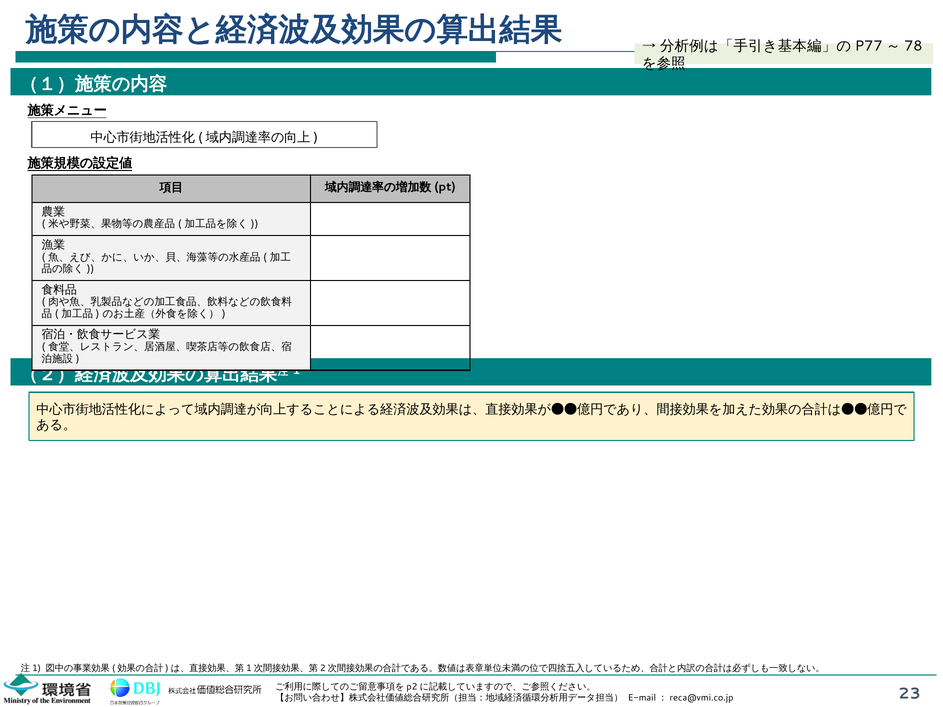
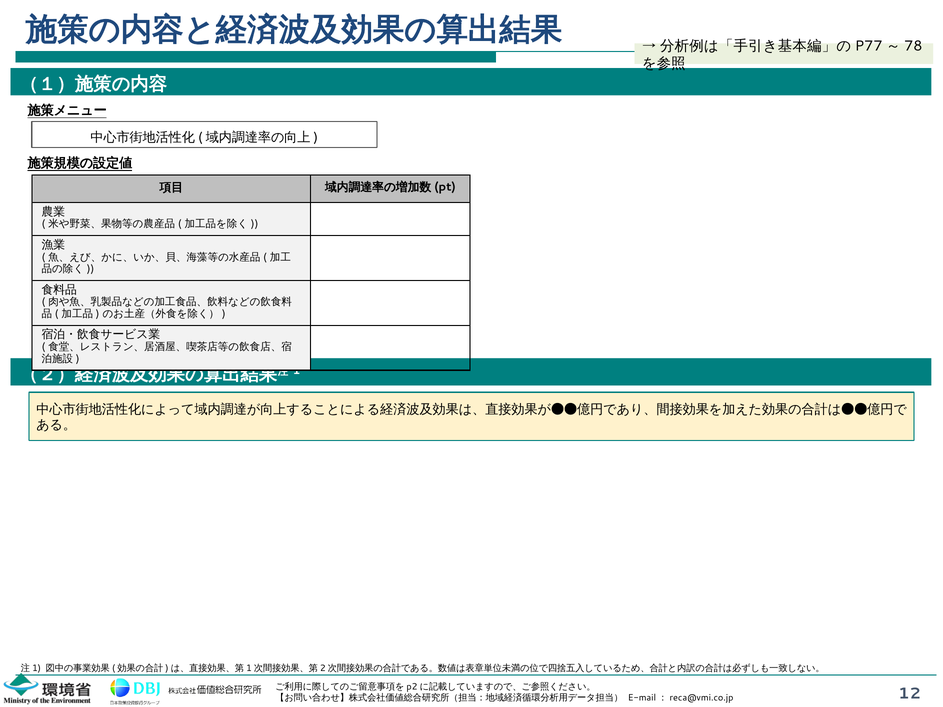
23: 23 -> 12 (910, 694)
